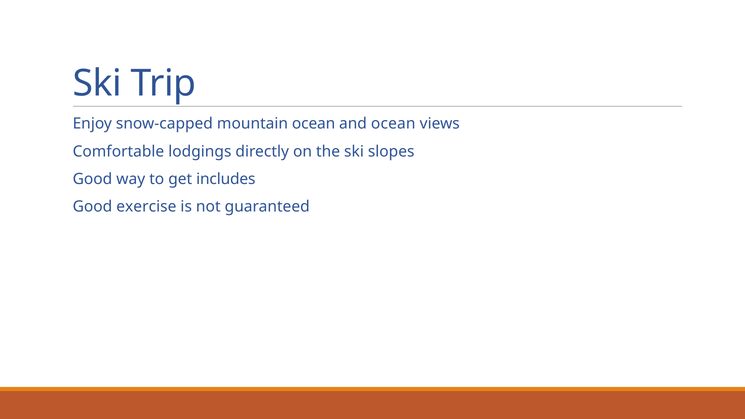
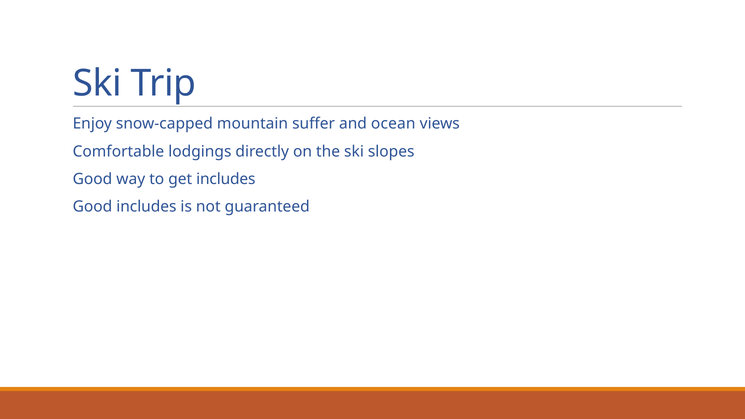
mountain ocean: ocean -> suffer (314, 124)
Good exercise: exercise -> includes (146, 207)
